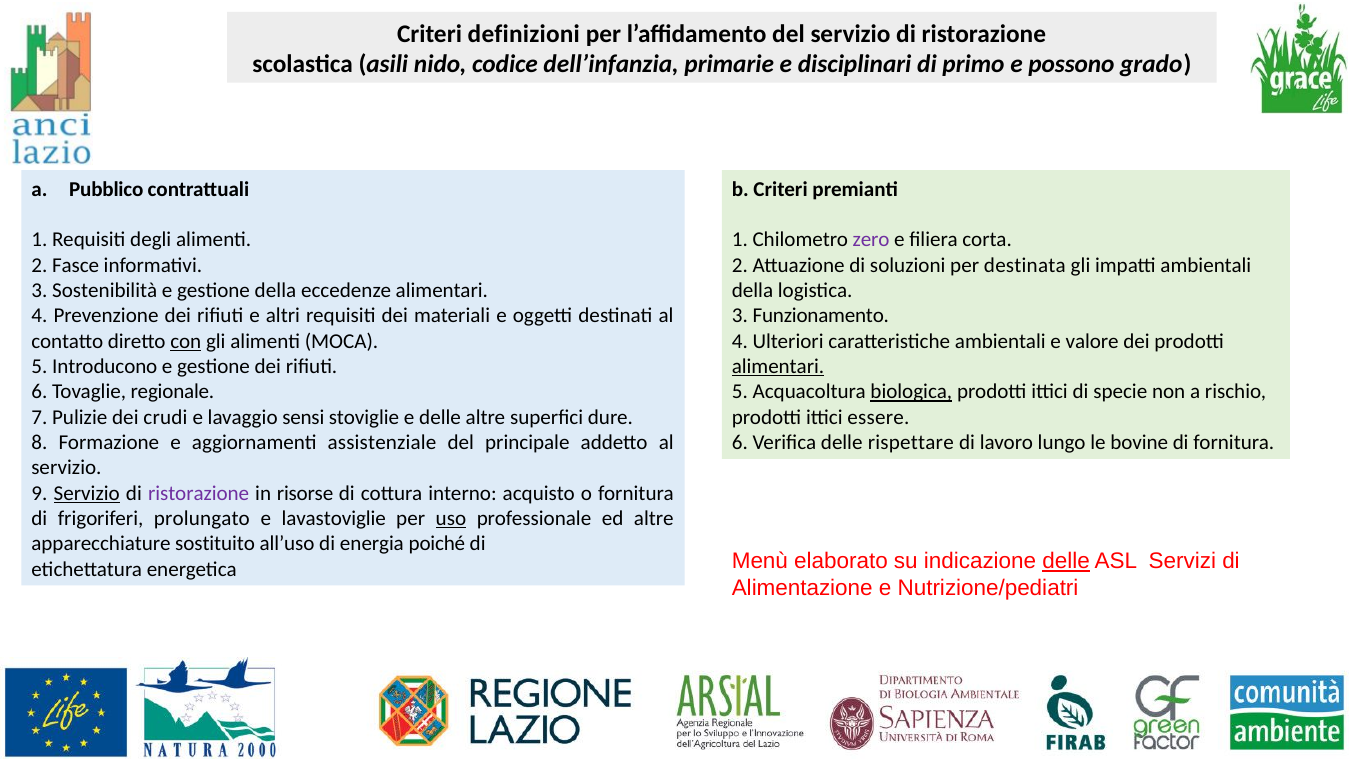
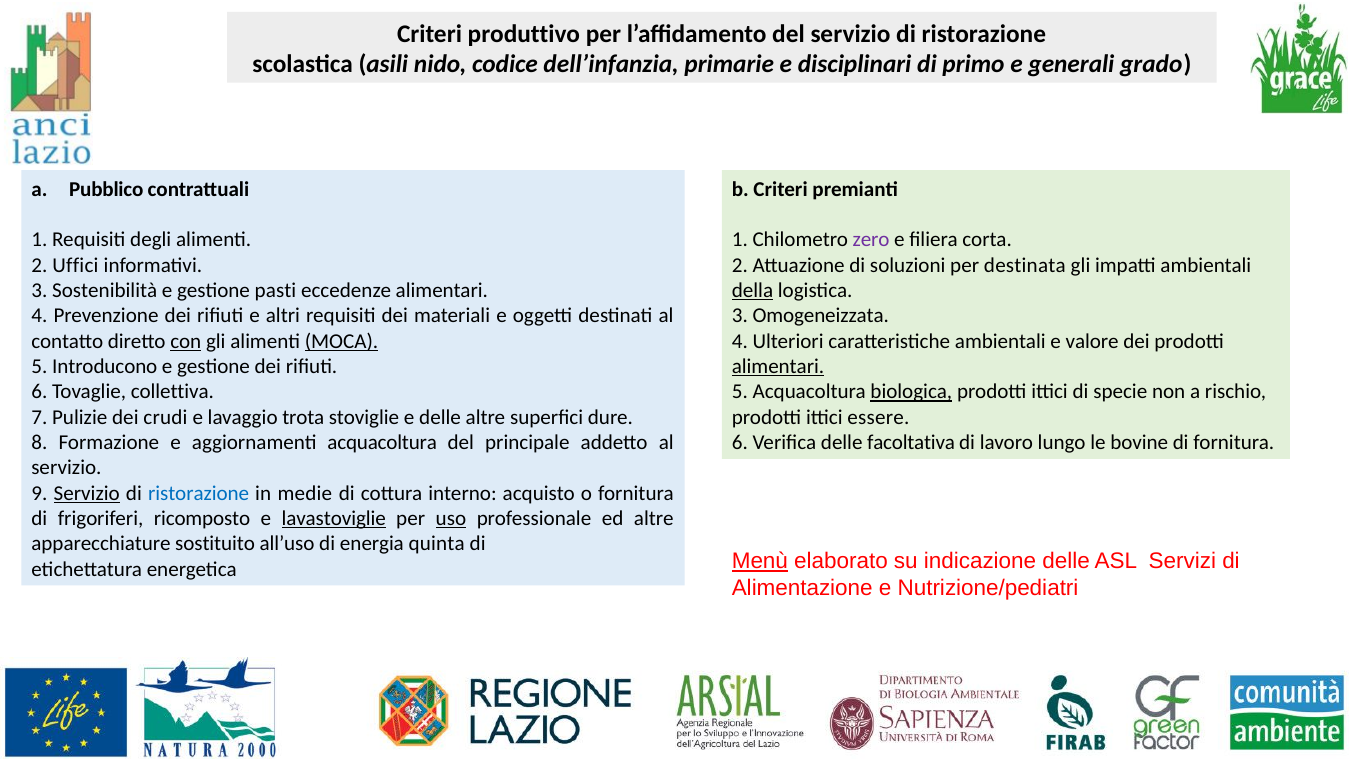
definizioni: definizioni -> produttivo (524, 34)
possono: possono -> generali (1071, 64)
Fasce: Fasce -> Uffici (75, 265)
gestione della: della -> pasti (276, 291)
della underline: none -> present (752, 291)
Funzionamento: Funzionamento -> Omogeneizzata (821, 316)
MOCA underline: none -> present (342, 341)
regionale: regionale -> collettiva (172, 392)
sensi: sensi -> trota (303, 417)
aggiornamenti assistenziale: assistenziale -> acquacoltura (382, 443)
rispettare: rispettare -> facoltativa (911, 443)
ristorazione colour: purple -> blue (199, 493)
risorse: risorse -> medie (305, 493)
prolungato: prolungato -> ricomposto (202, 519)
lavastoviglie underline: none -> present (334, 519)
poiché: poiché -> quinta (437, 544)
Menù underline: none -> present (760, 561)
delle underline: present -> none (1066, 561)
